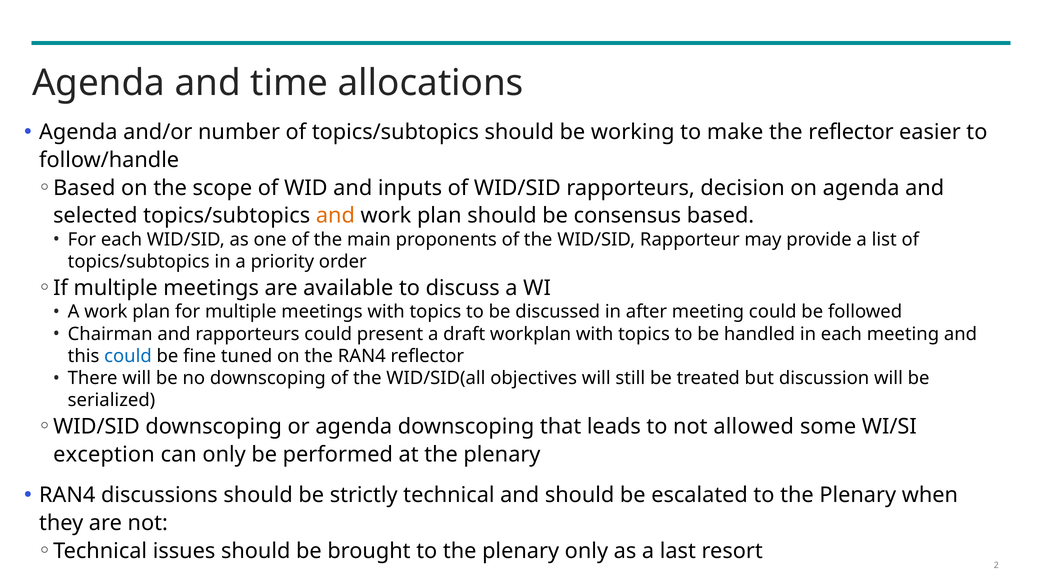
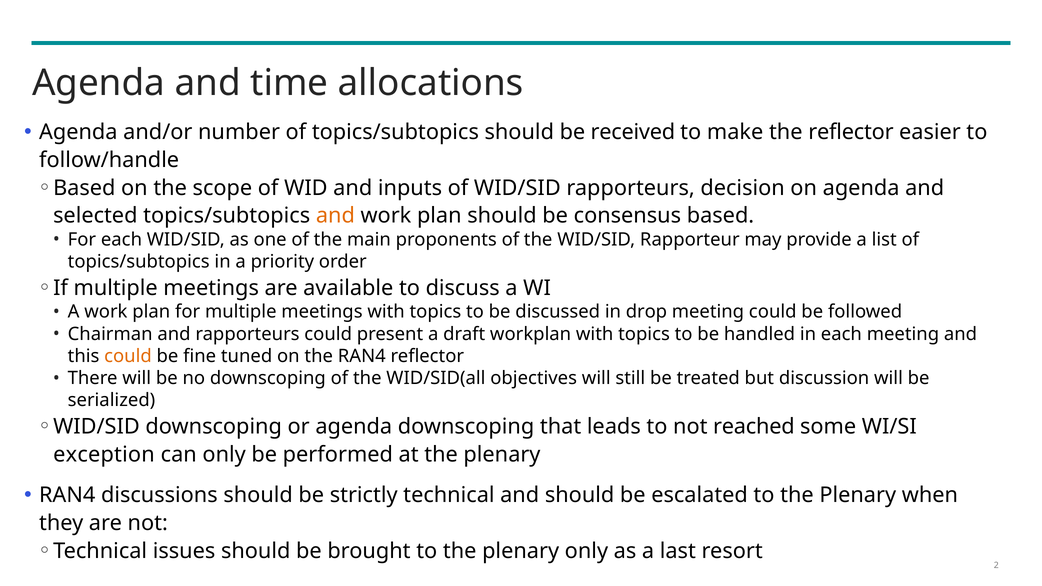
working: working -> received (633, 132)
after: after -> drop (646, 312)
could colour: blue -> orange (128, 356)
allowed: allowed -> reached (754, 427)
